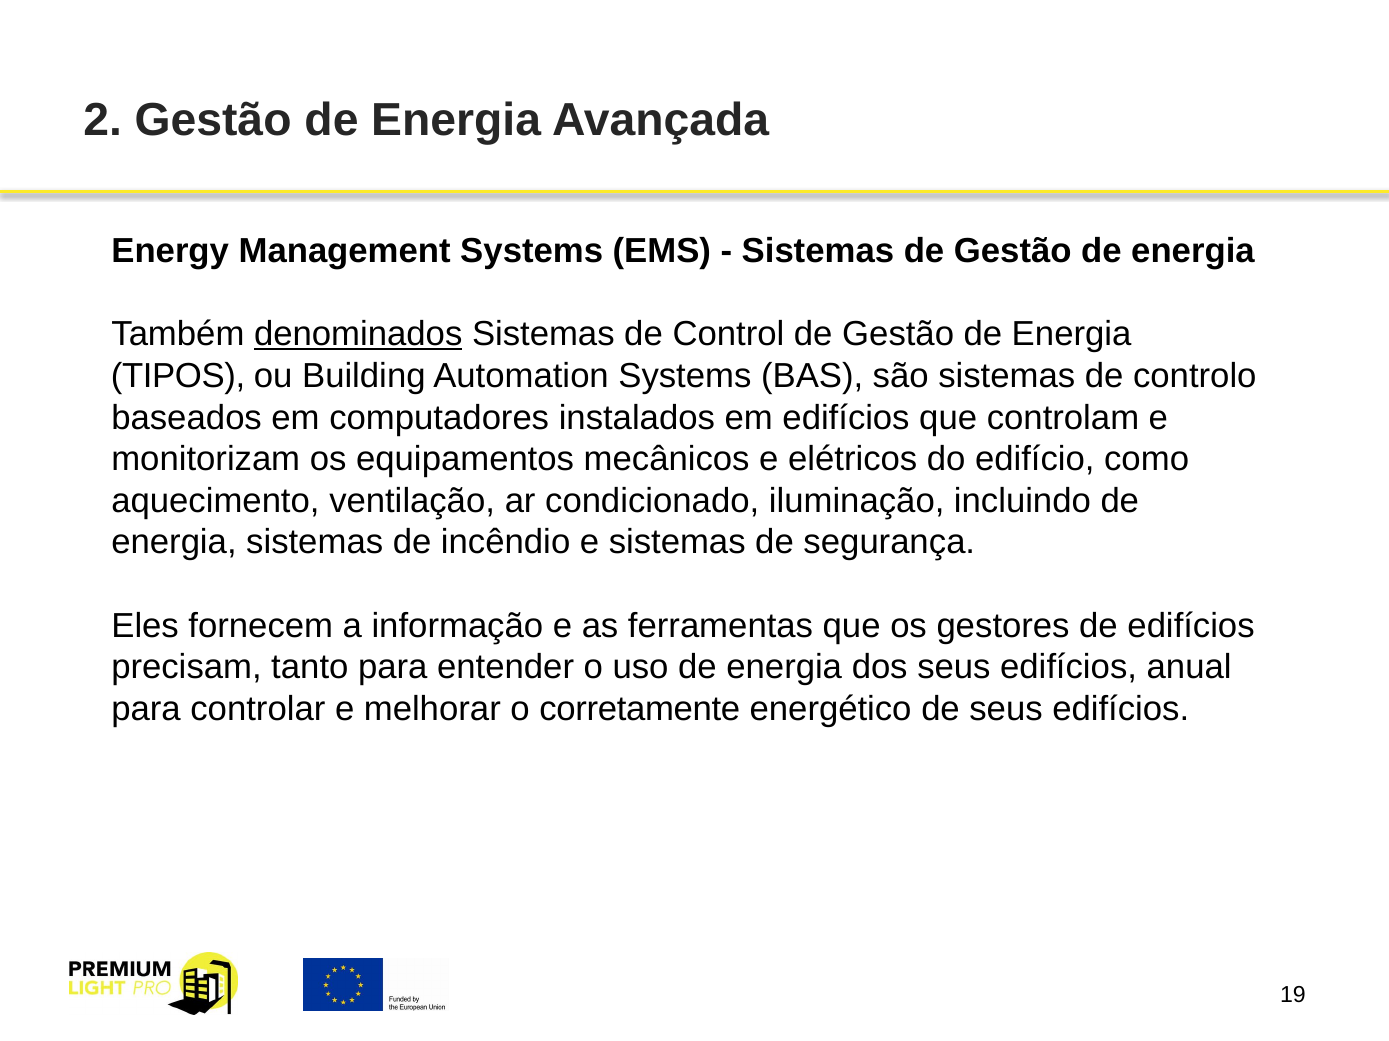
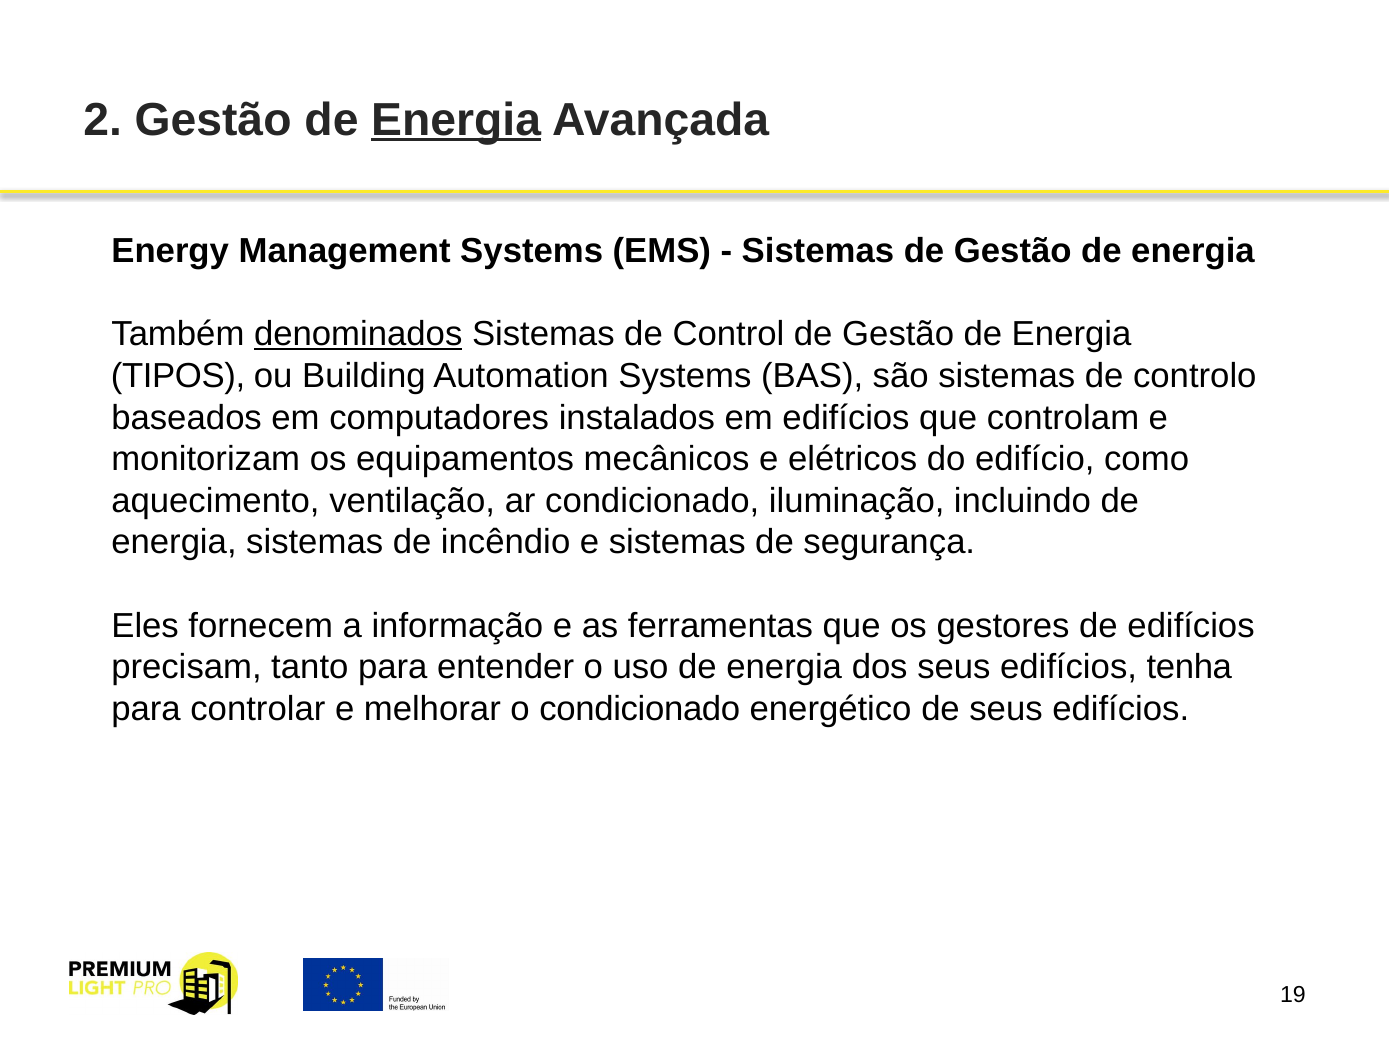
Energia underline: none -> present (456, 120)
anual: anual -> tenha (1189, 668)
o corretamente: corretamente -> condicionado (640, 710)
